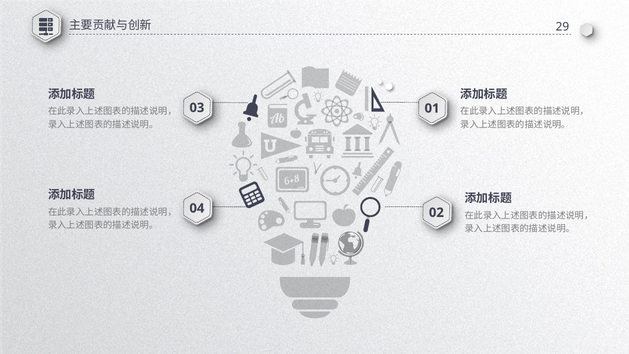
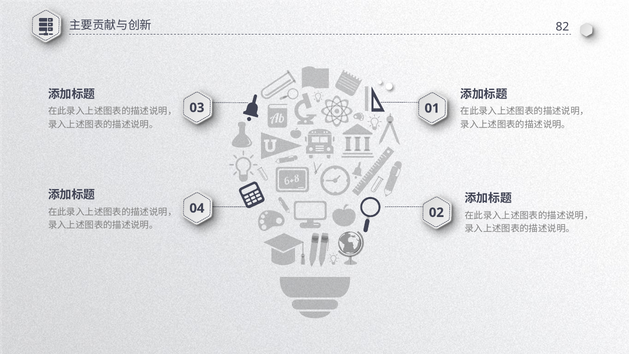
29: 29 -> 82 (562, 27)
